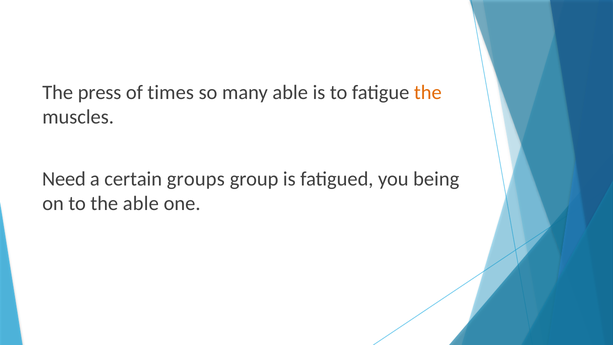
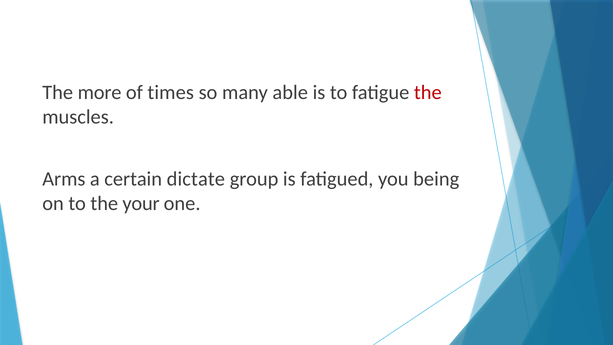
press: press -> more (100, 93)
the colour: orange -> red (428, 93)
Need: Need -> Arms (64, 179)
groups: groups -> dictate (196, 179)
the able: able -> your (141, 203)
